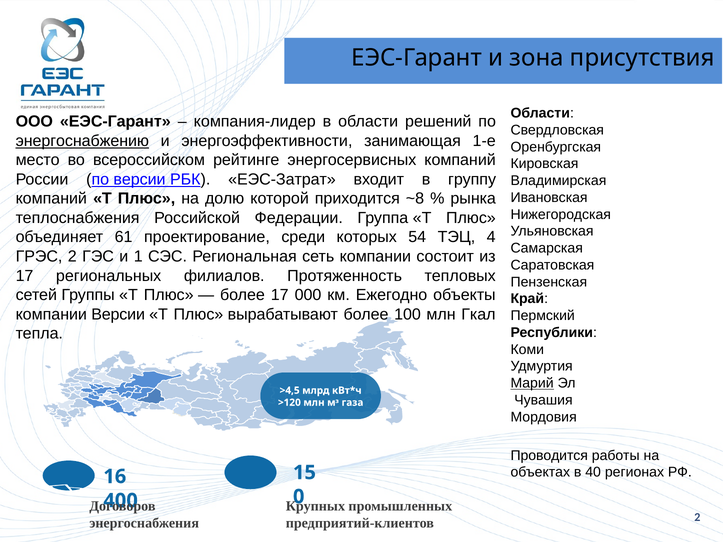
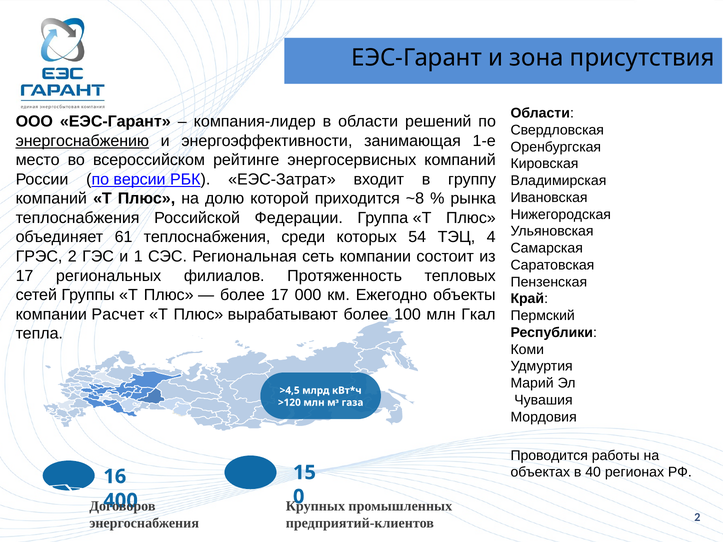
61 проектирование: проектирование -> теплоснабжения (207, 237)
компании Версии: Версии -> Расчет (118, 314)
Марий underline: present -> none (532, 383)
